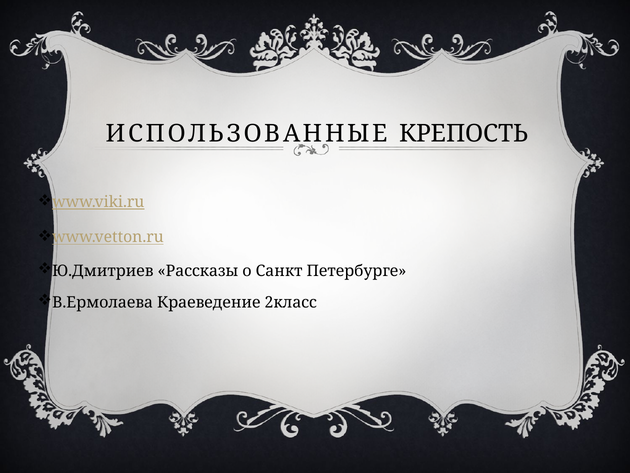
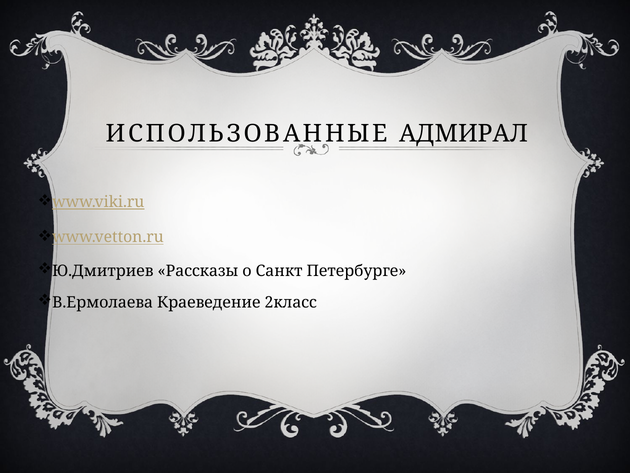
КРЕПОСТЬ: КРЕПОСТЬ -> АДМИРАЛ (464, 133)
